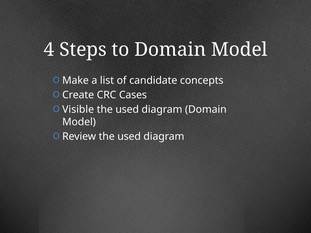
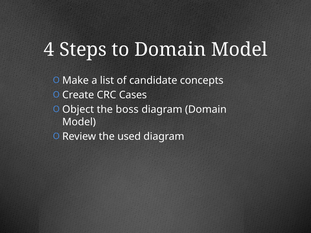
Visible: Visible -> Object (78, 110)
used: used -> boss (127, 110)
